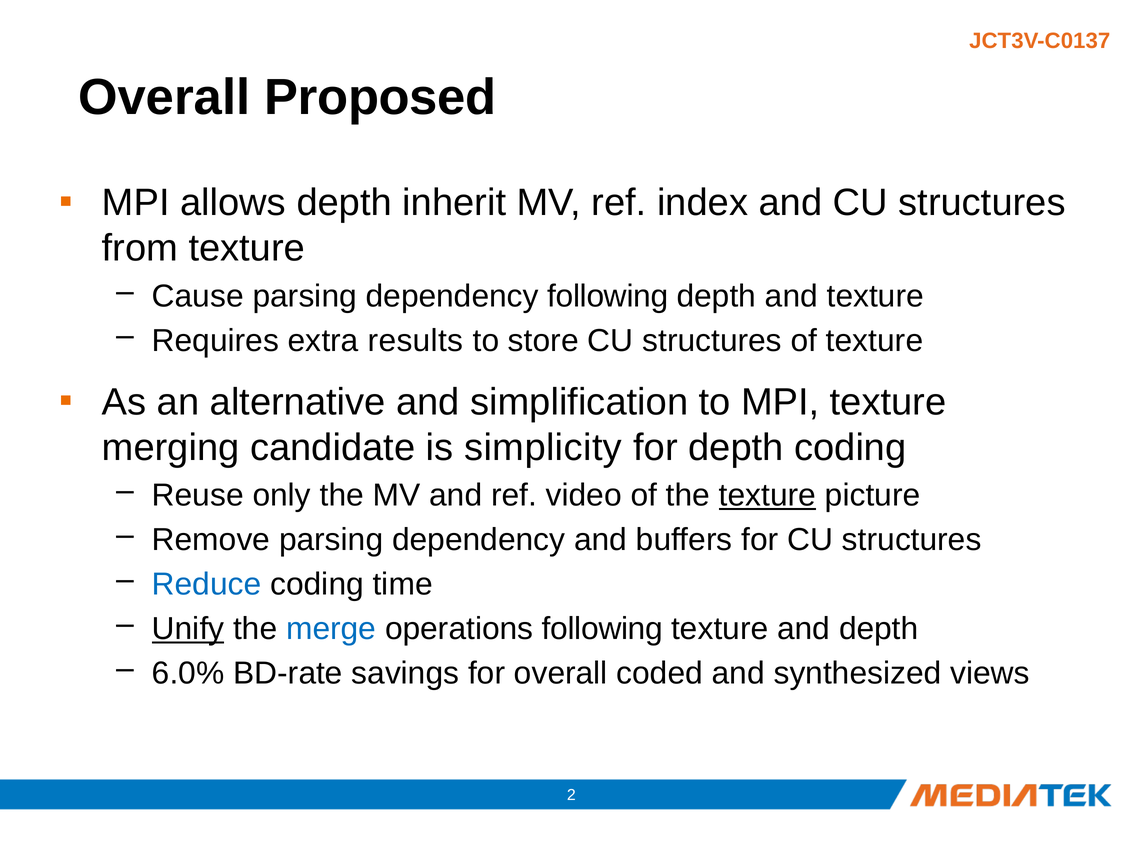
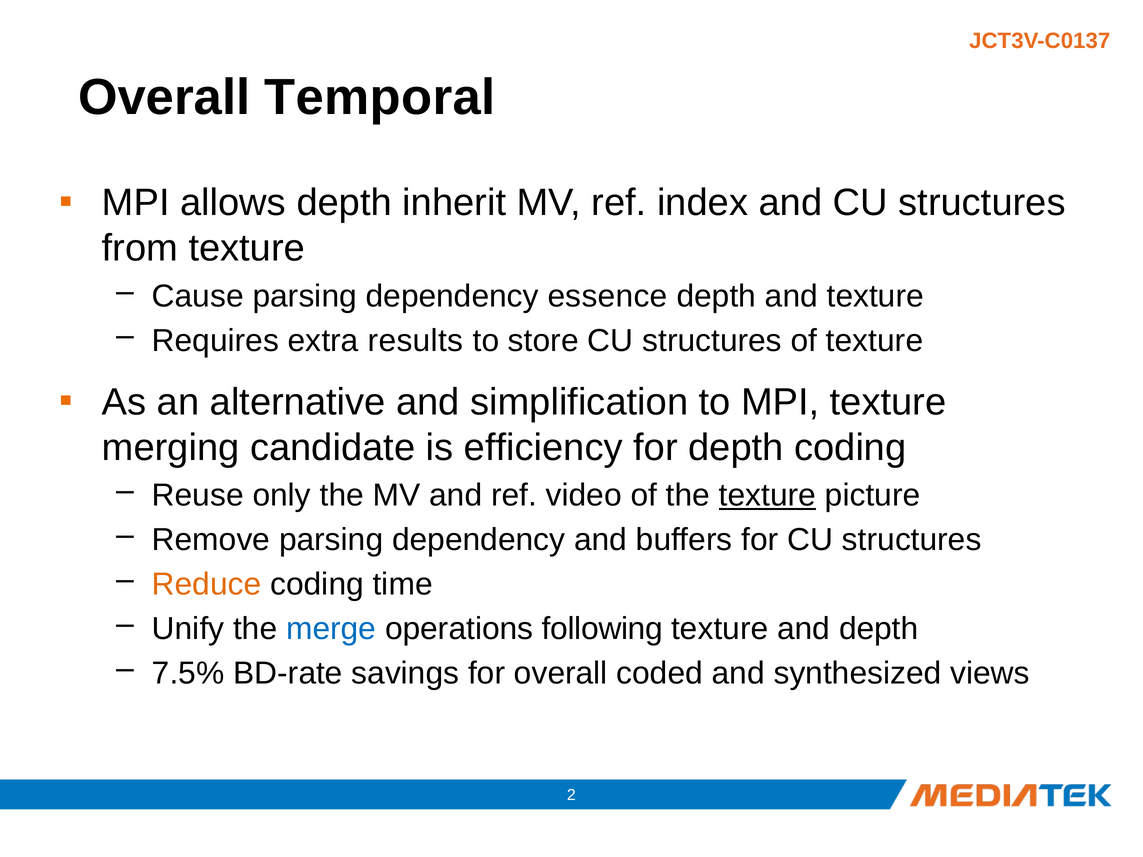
Proposed: Proposed -> Temporal (380, 98)
dependency following: following -> essence (608, 296)
simplicity: simplicity -> efficiency (543, 448)
Reduce colour: blue -> orange (207, 585)
Unify underline: present -> none (188, 629)
6.0%: 6.0% -> 7.5% (188, 673)
